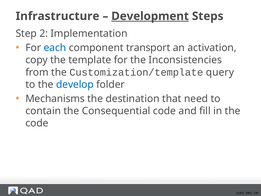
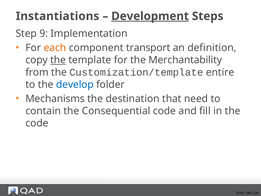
Infrastructure: Infrastructure -> Instantiations (58, 16)
2: 2 -> 9 (44, 34)
each colour: blue -> orange (55, 48)
activation: activation -> definition (212, 48)
the underline: none -> present (58, 60)
Inconsistencies: Inconsistencies -> Merchantability (185, 60)
query: query -> entire (220, 72)
